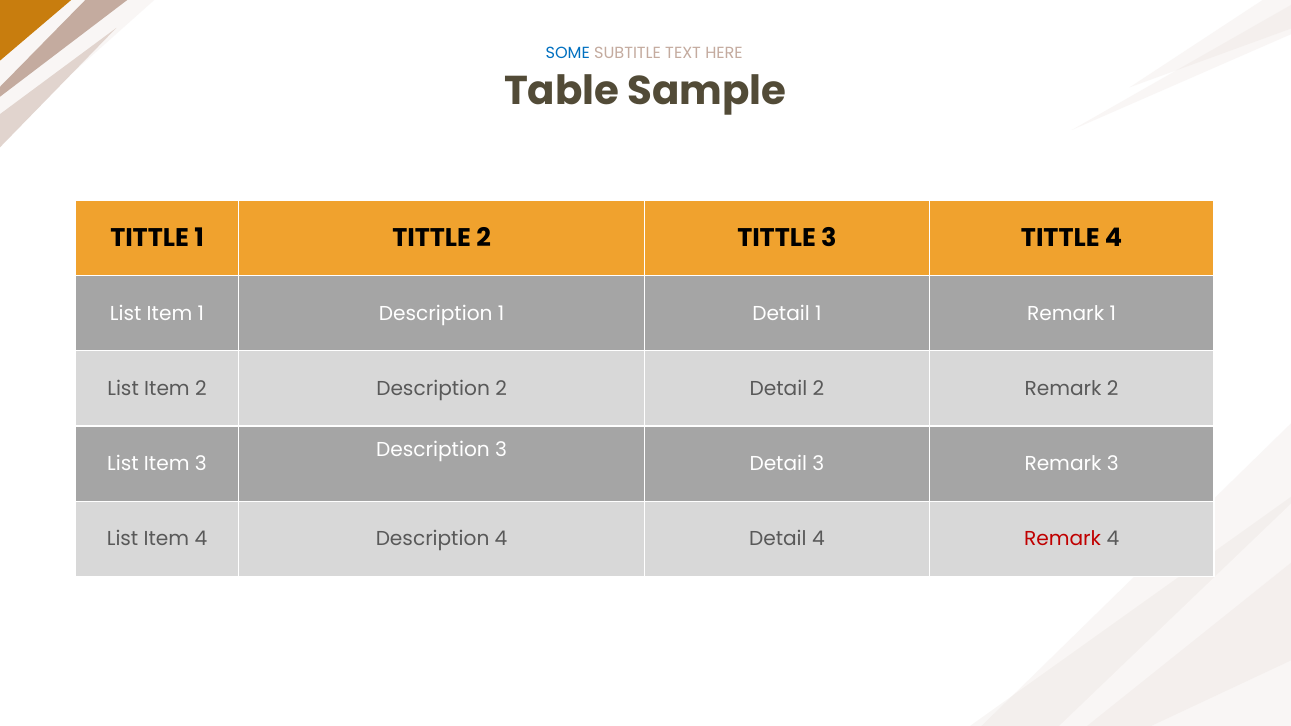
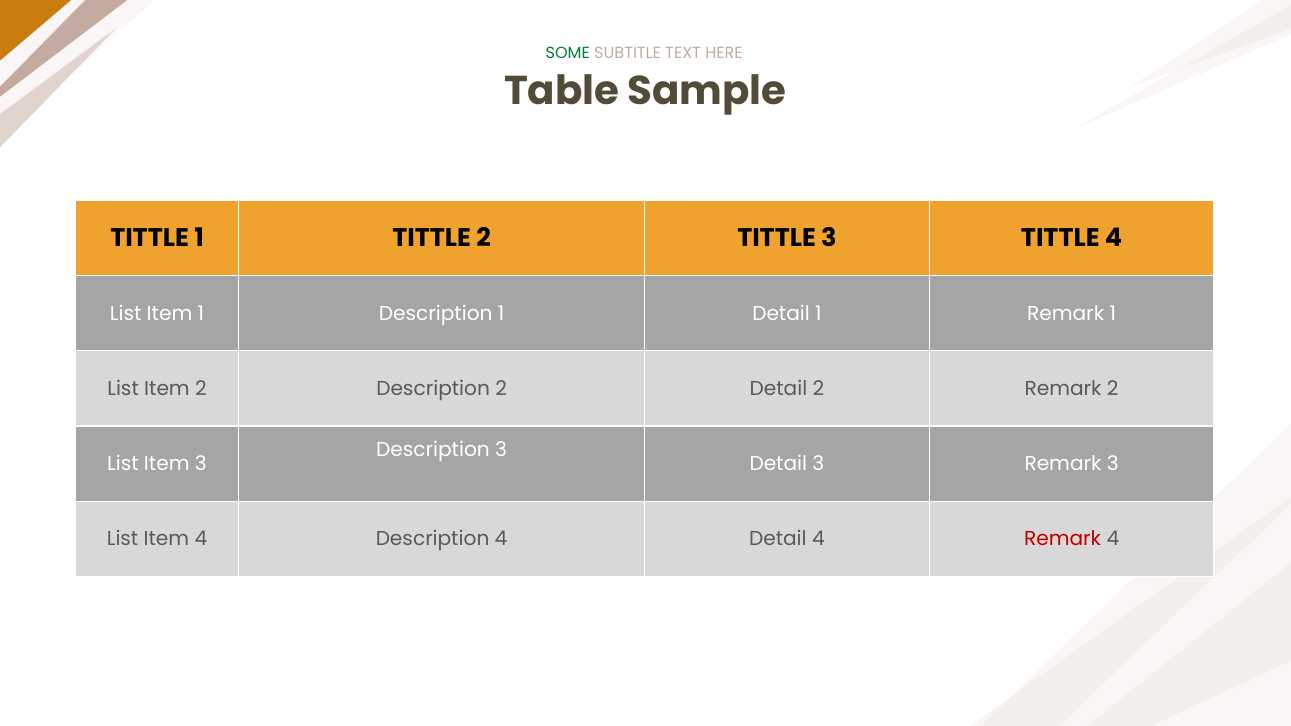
SOME colour: blue -> green (568, 53)
